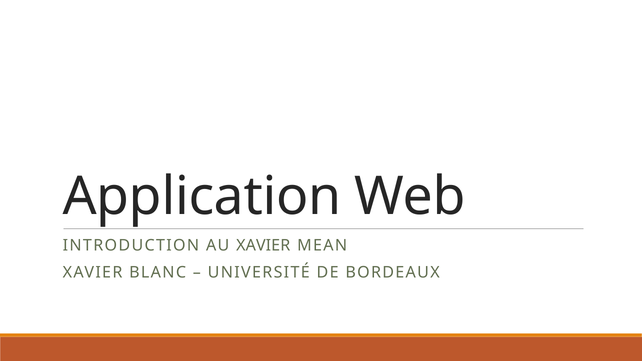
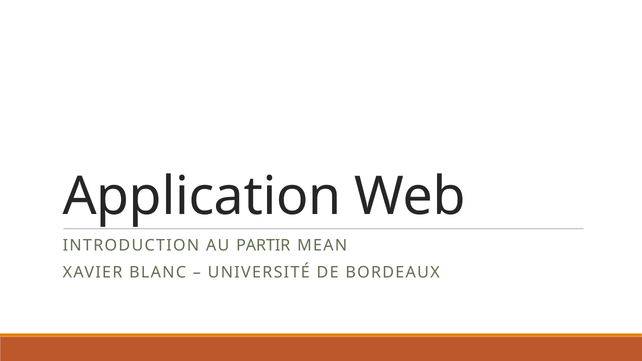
AU XAVIER: XAVIER -> PARTIR (263, 246)
